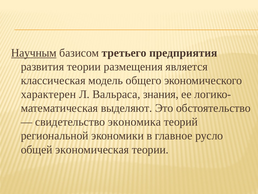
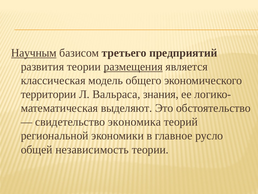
предприятия: предприятия -> предприятий (183, 53)
размещения underline: none -> present (133, 67)
характерен: характерен -> территории (49, 94)
экономическая: экономическая -> независимость (92, 149)
